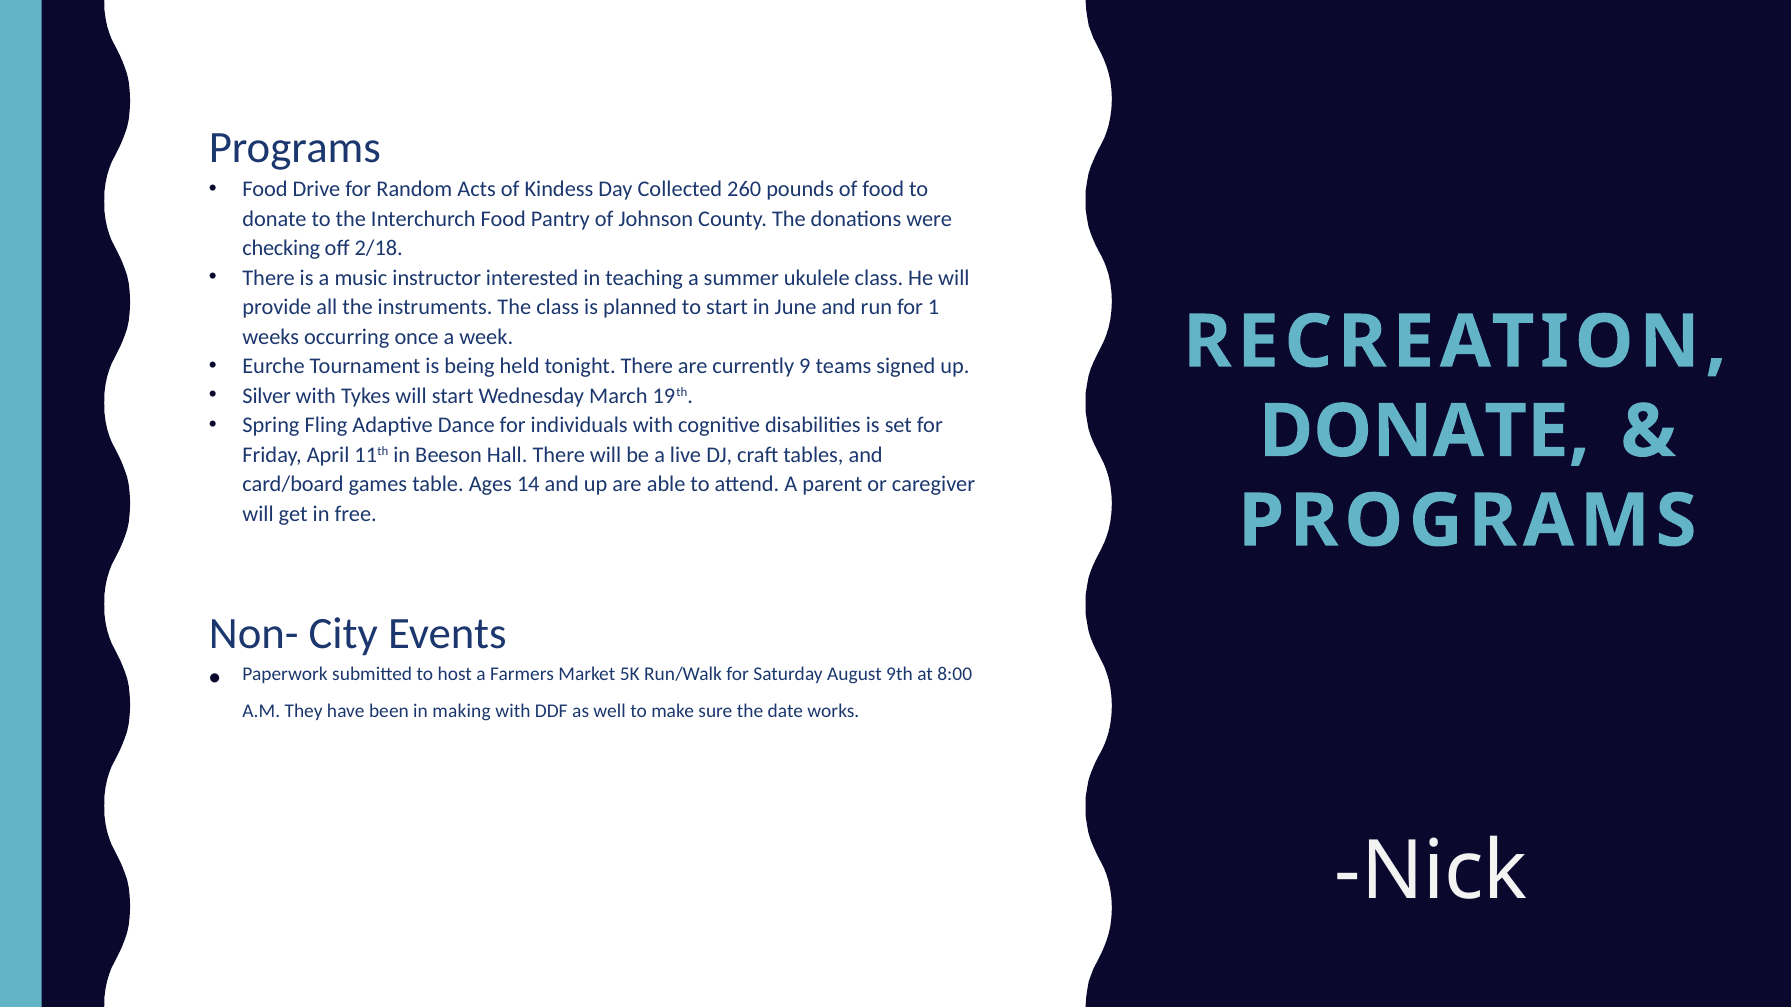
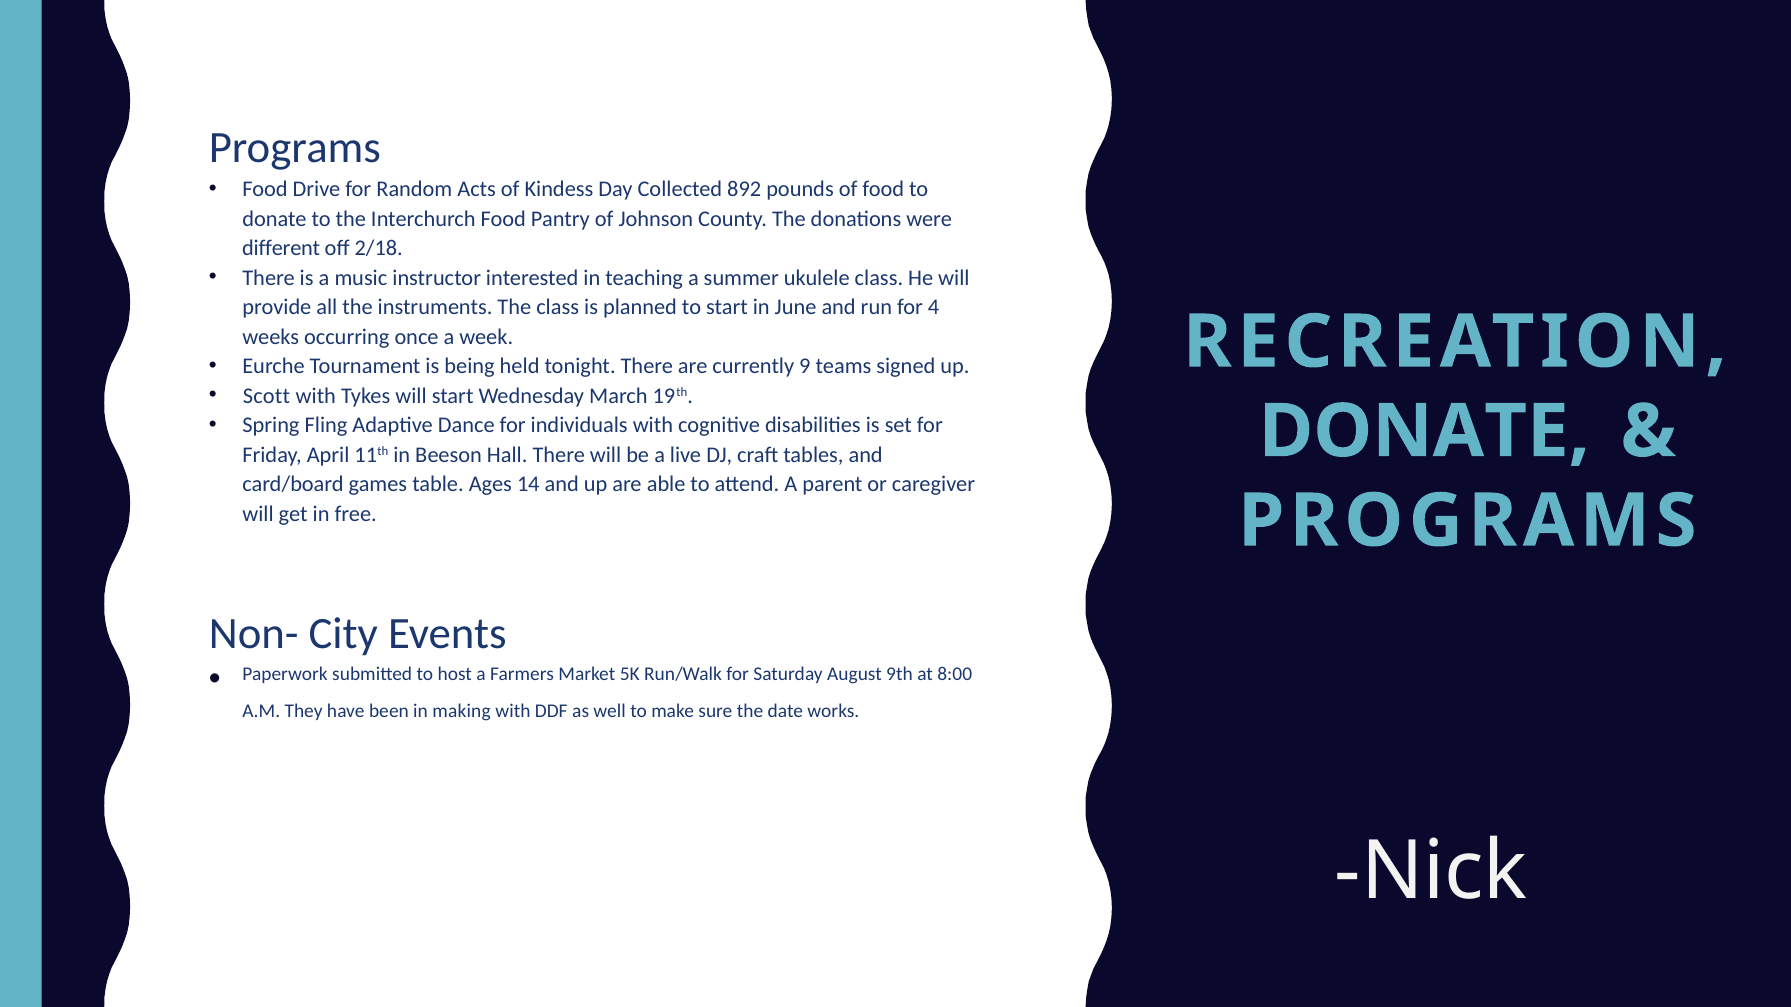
260: 260 -> 892 (744, 189)
checking: checking -> different (281, 248)
1: 1 -> 4 (934, 307)
Silver: Silver -> Scott (266, 396)
